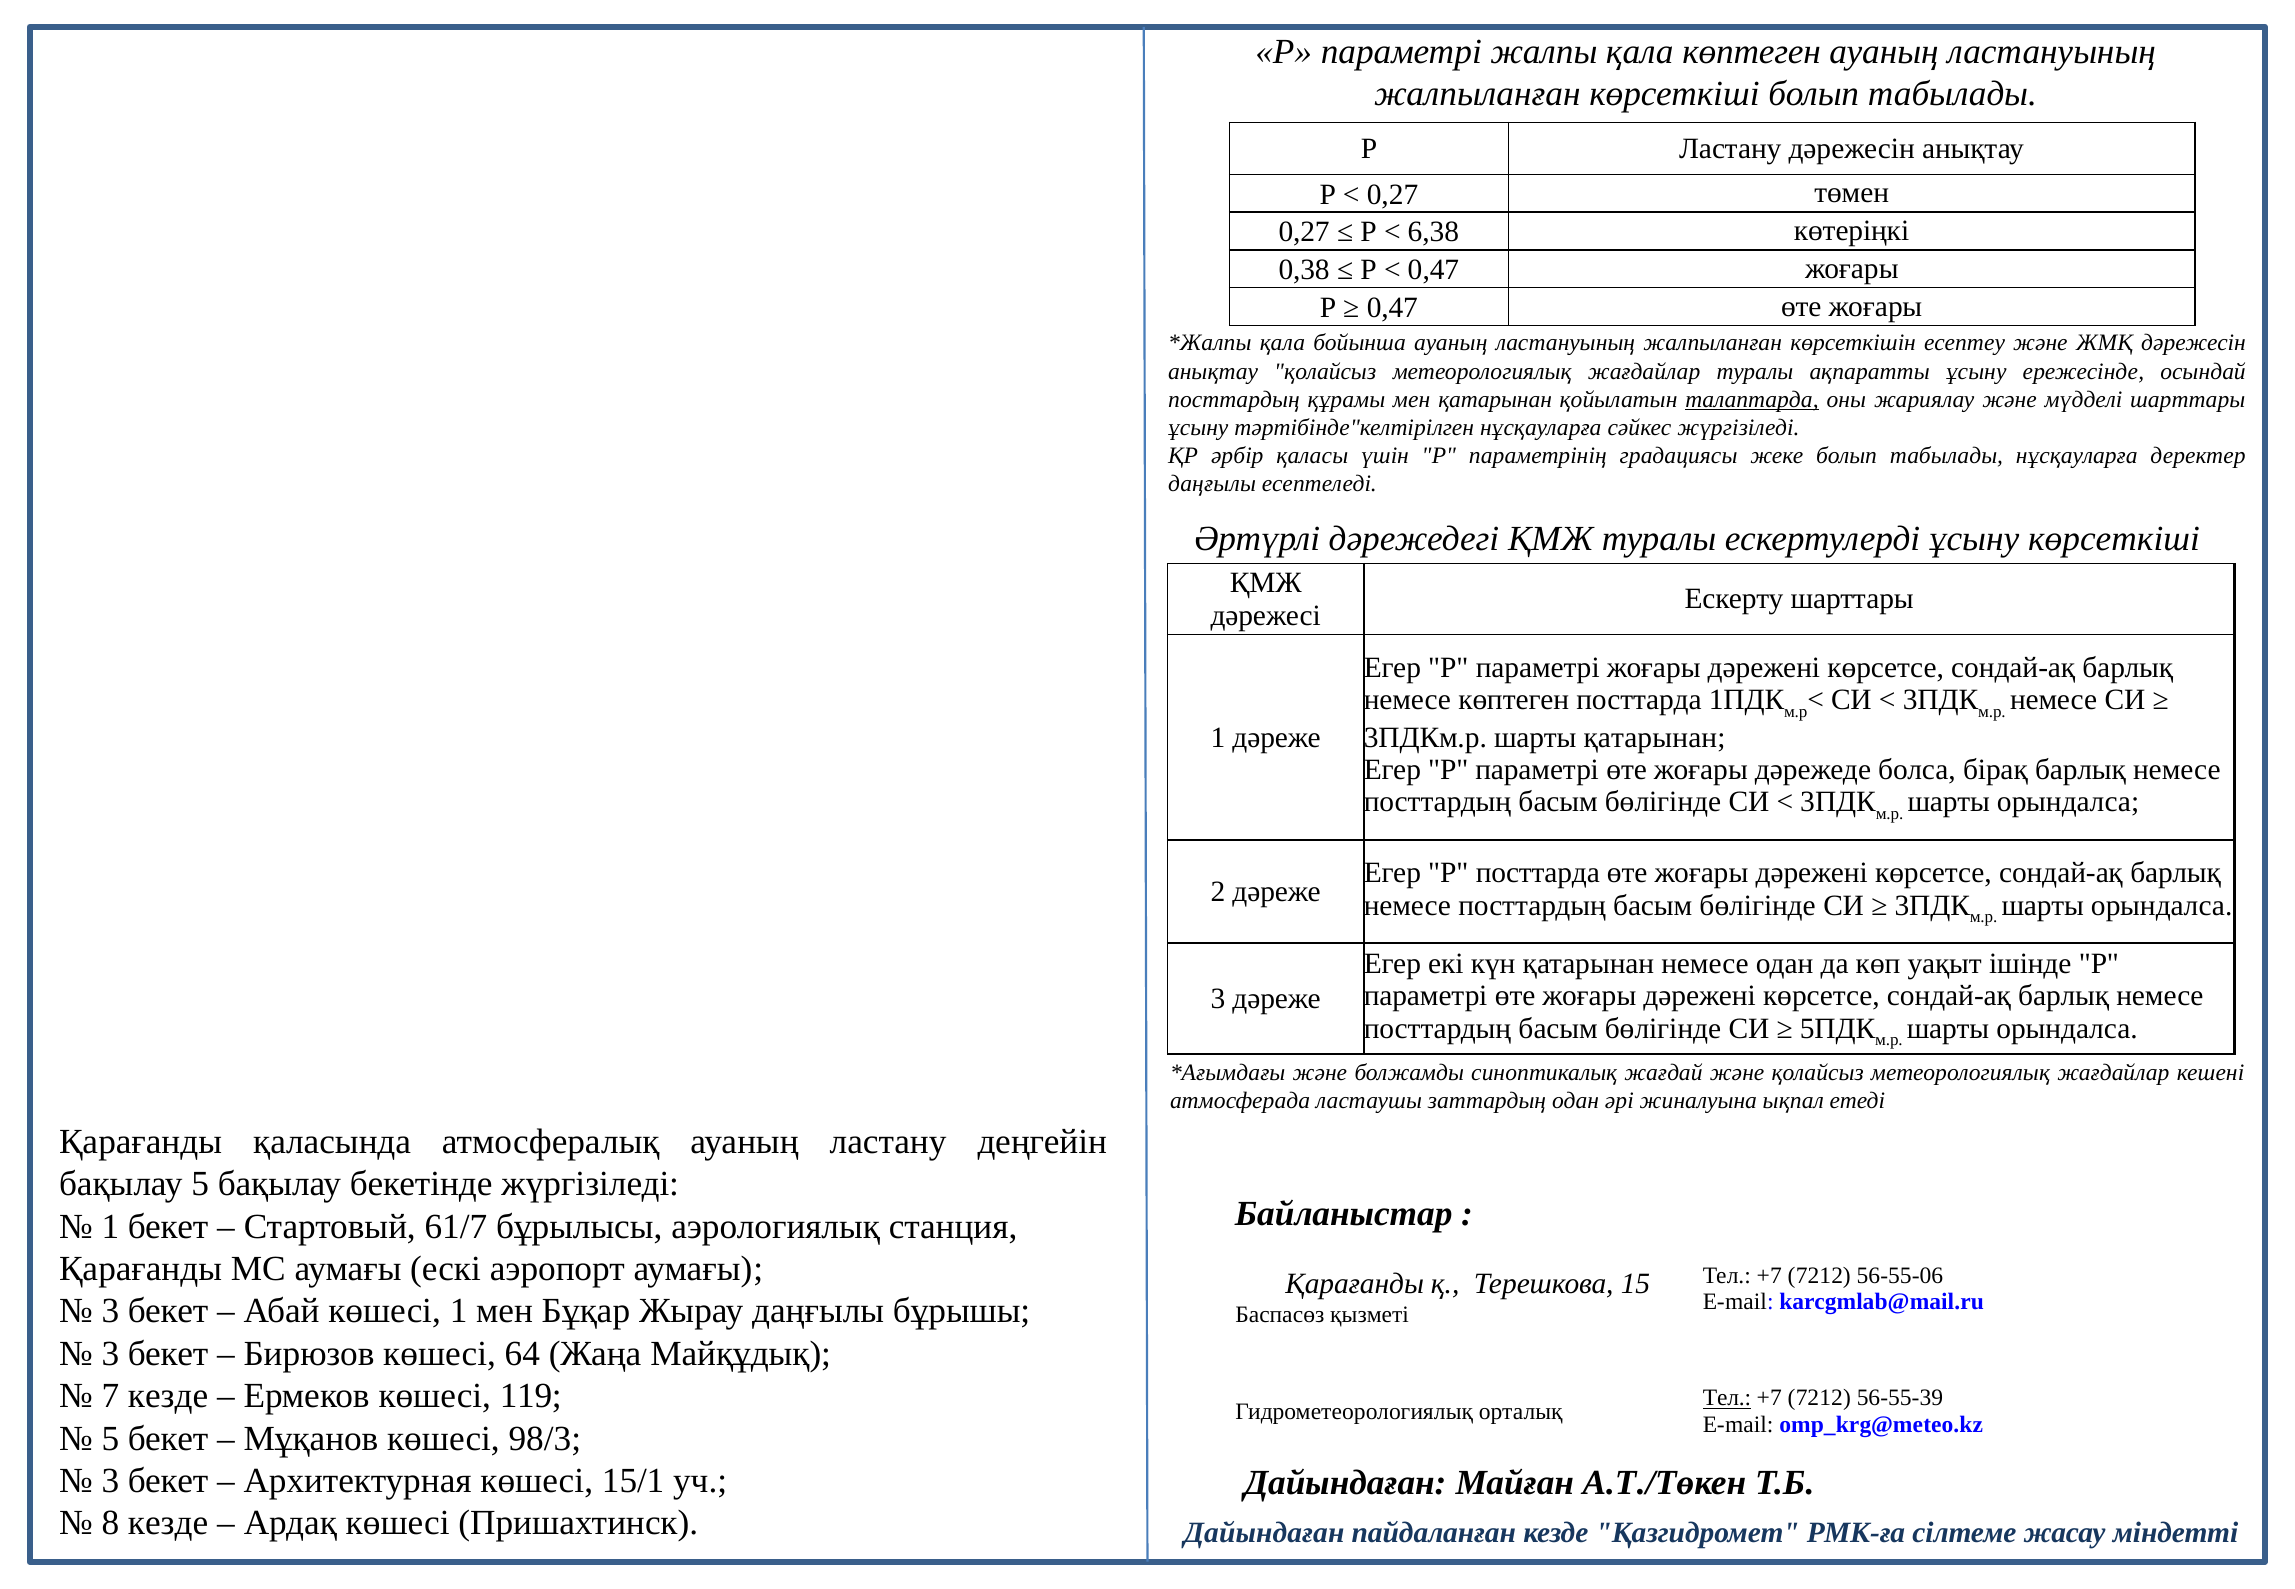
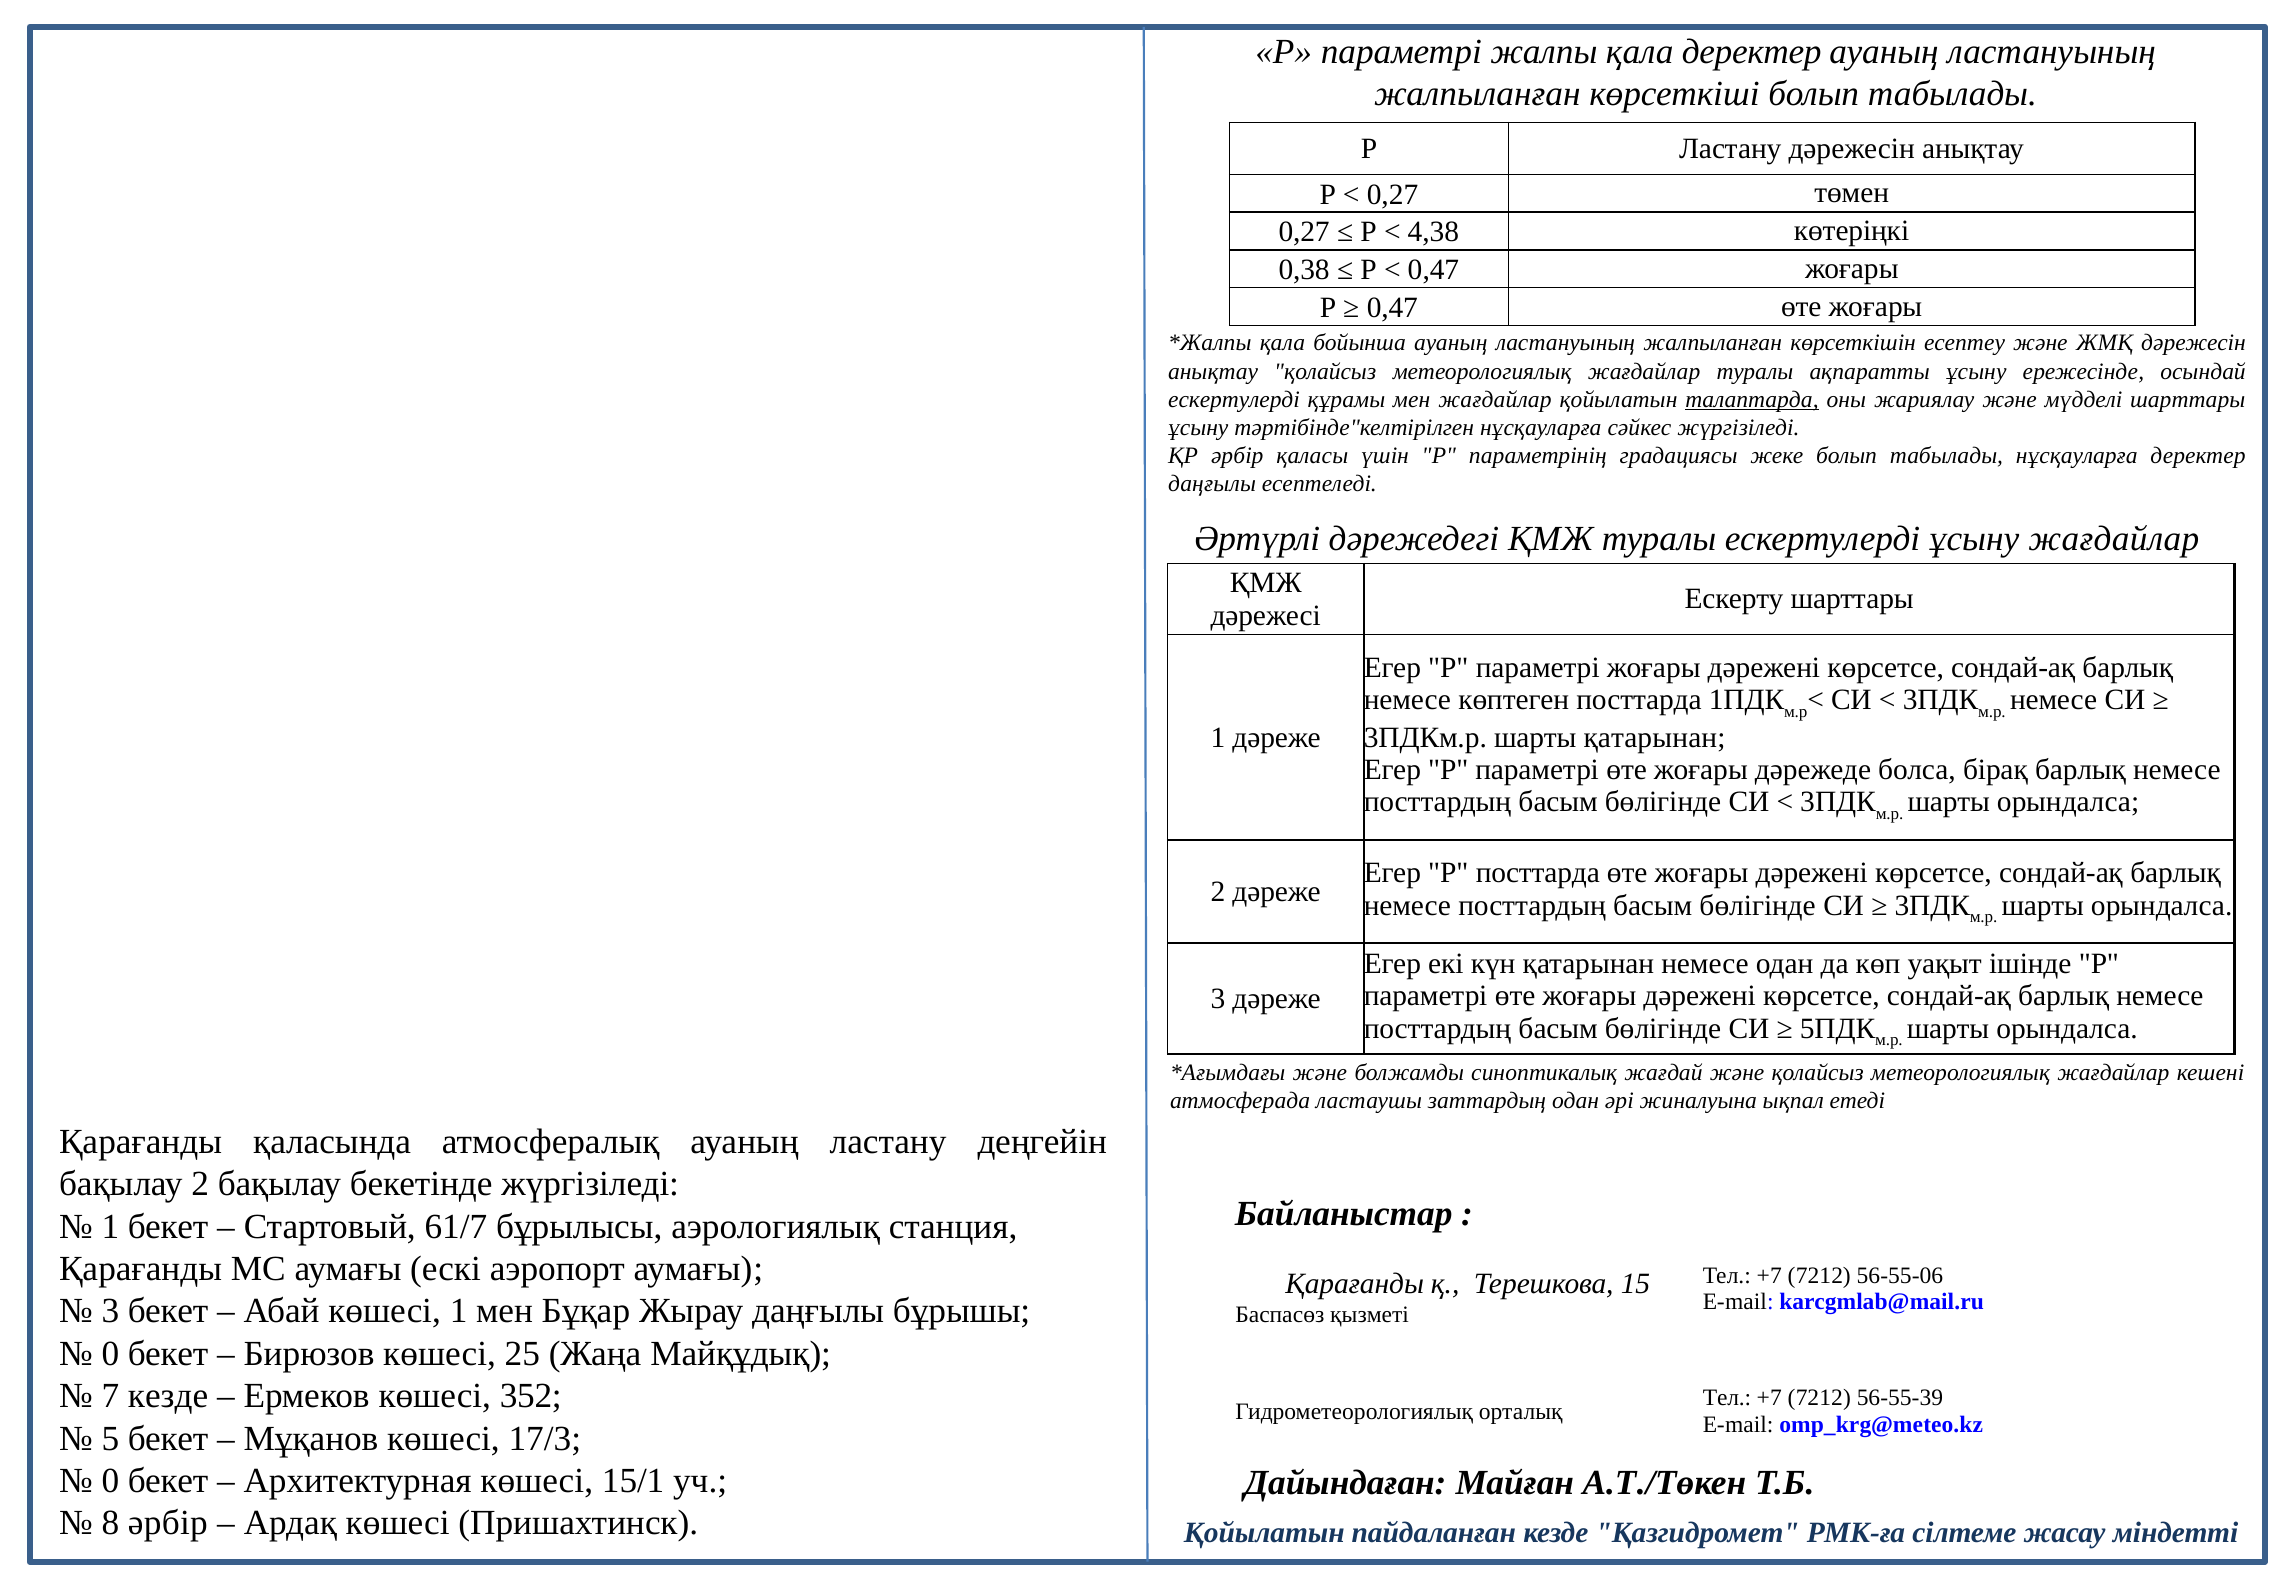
қала көптеген: көптеген -> деректер (1752, 52)
6,38: 6,38 -> 4,38 (1433, 232)
посттардың: посттардың -> ескертулерді (1234, 399)
мен қатарынан: қатарынан -> жағдайлар (1495, 399)
ұсыну көрсеткіші: көрсеткіші -> жағдайлар (2114, 539)
бақылау 5: 5 -> 2 (200, 1184)
3: 3 -> 0 (110, 1354)
64: 64 -> 25 (522, 1354)
119: 119 -> 352 (531, 1396)
Тел underline: present -> none (1727, 1398)
98/3: 98/3 -> 17/3 (545, 1438)
3: 3 -> 0 (110, 1481)
8 кезде: кезде -> әрбір (168, 1523)
Дайындаған: Дайындаған -> Қойылатын (1264, 1533)
